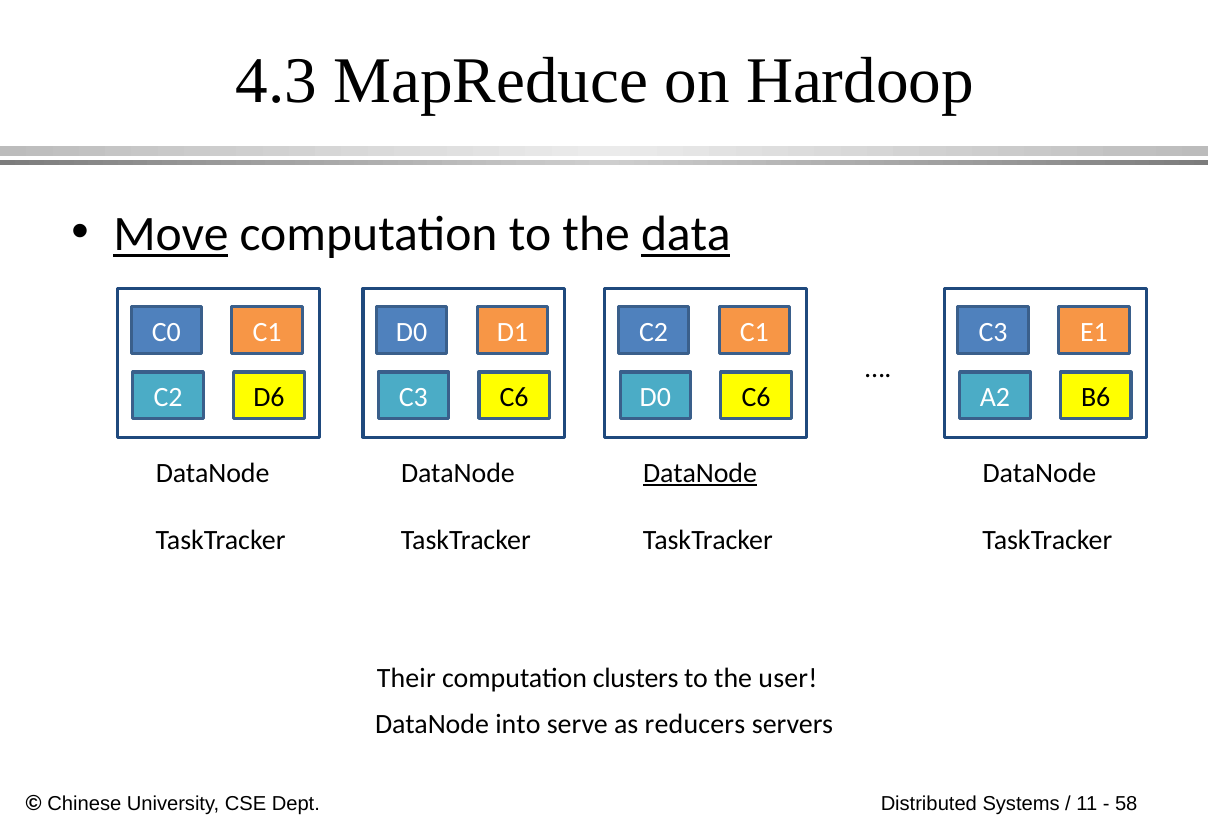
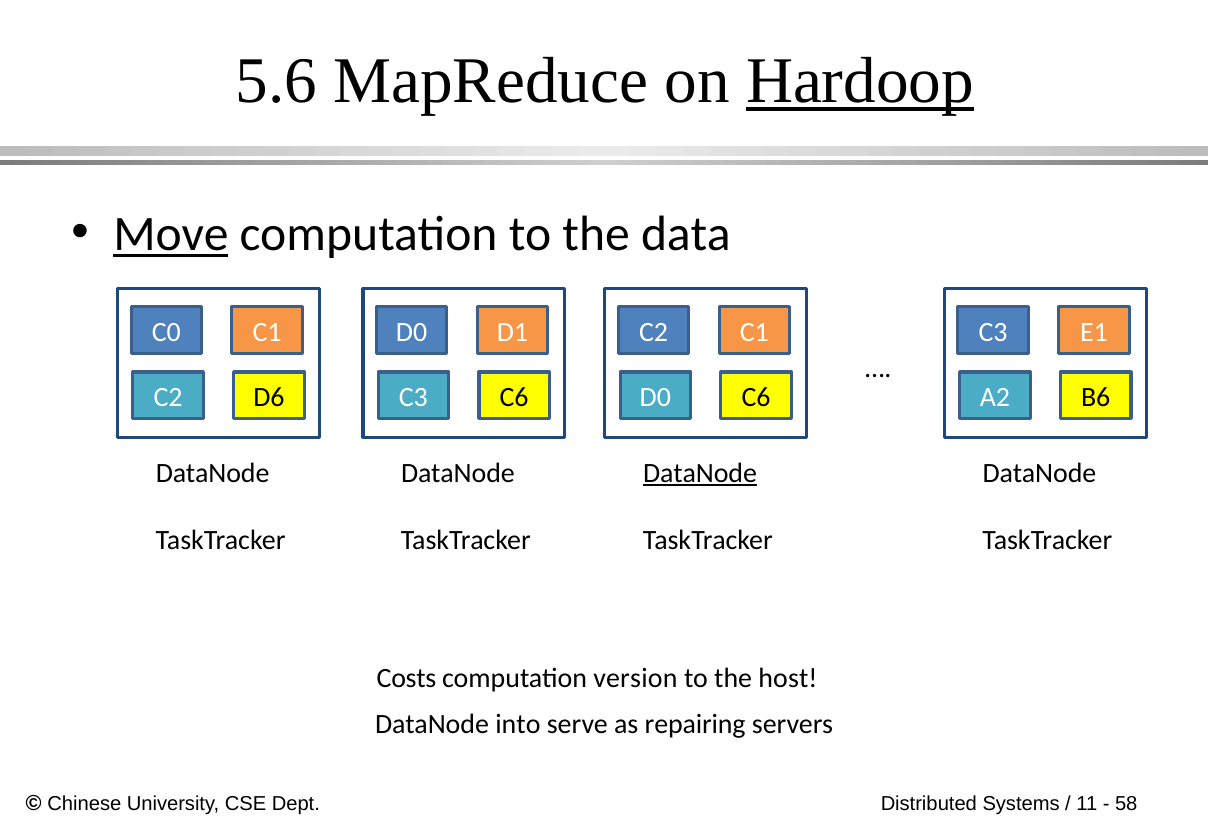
4.3: 4.3 -> 5.6 (277, 81)
Hardoop underline: none -> present (860, 81)
data underline: present -> none (686, 234)
Their: Their -> Costs (407, 678)
clusters: clusters -> version (635, 678)
user: user -> host (788, 678)
reducers: reducers -> repairing (695, 725)
